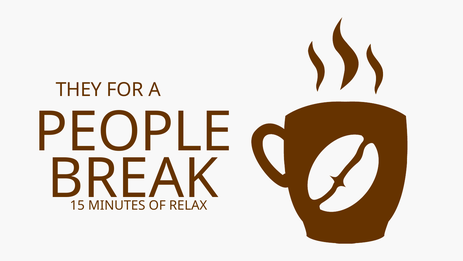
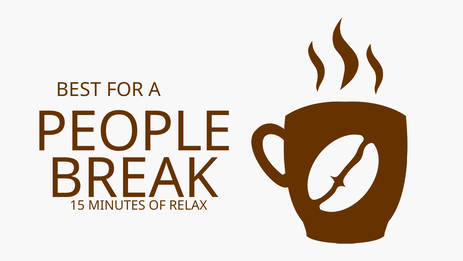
THEY: THEY -> BEST (79, 90)
